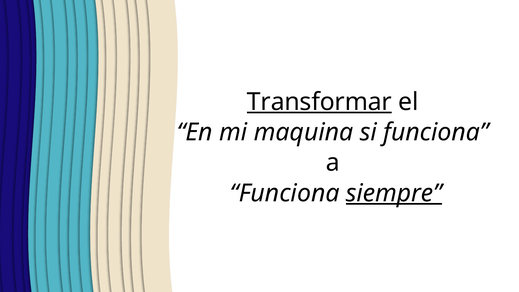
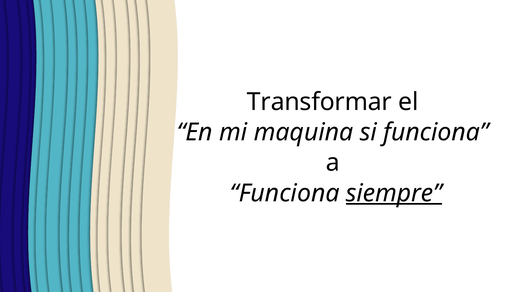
Transformar underline: present -> none (319, 102)
